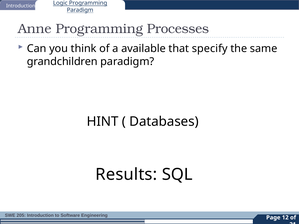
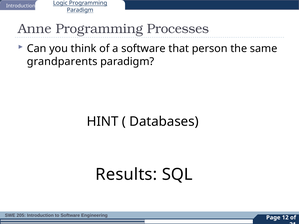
a available: available -> software (143, 49)
specify: specify -> person (210, 49)
grandchildren: grandchildren -> grandparents (62, 62)
